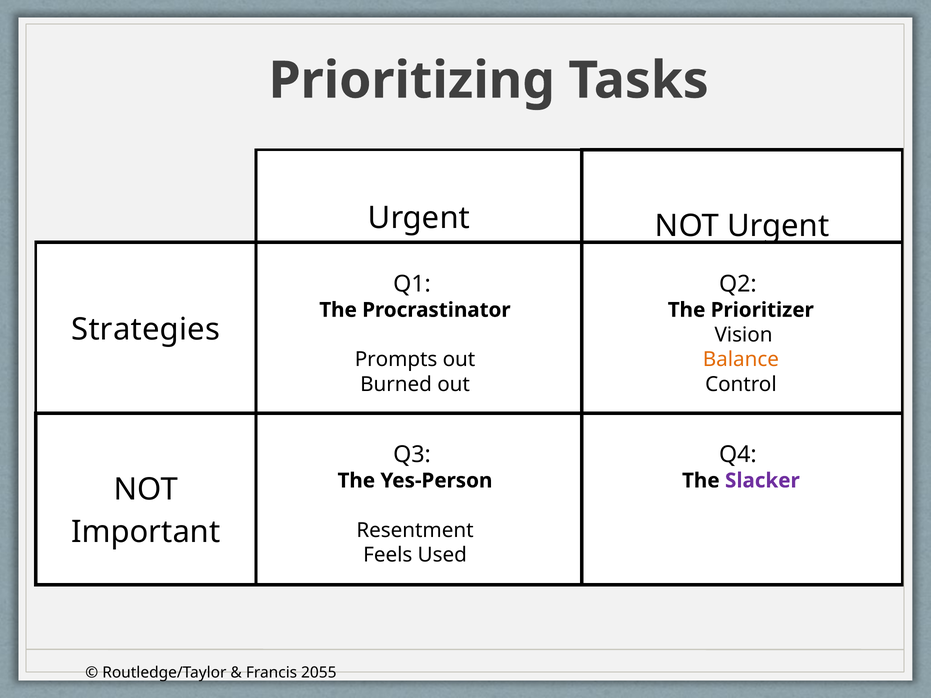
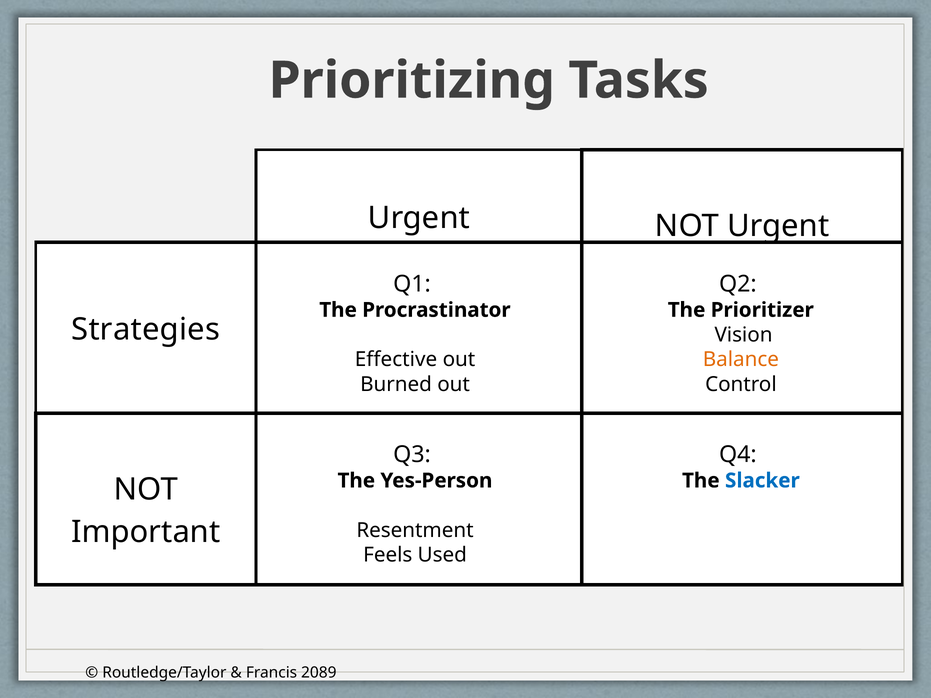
Prompts: Prompts -> Effective (396, 360)
Slacker colour: purple -> blue (762, 481)
2055: 2055 -> 2089 (319, 673)
